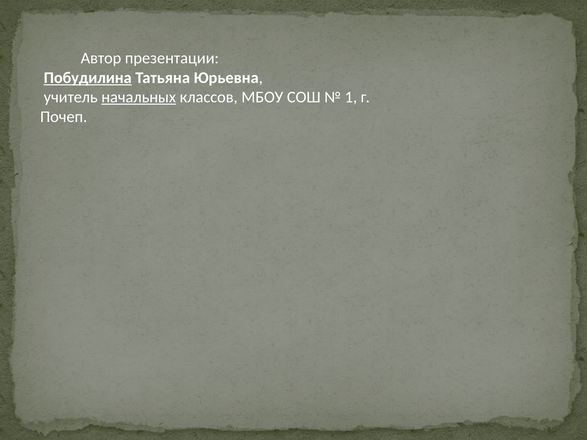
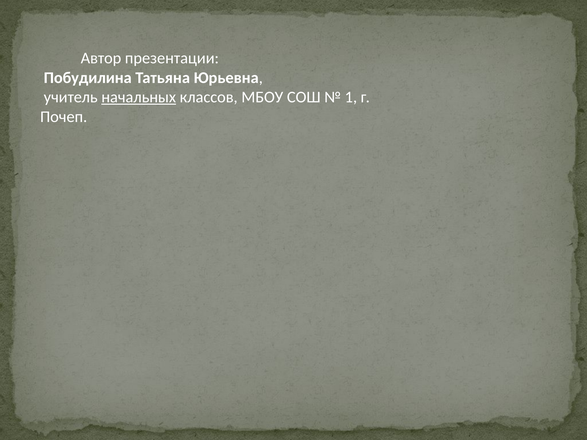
Побудилина underline: present -> none (88, 78)
